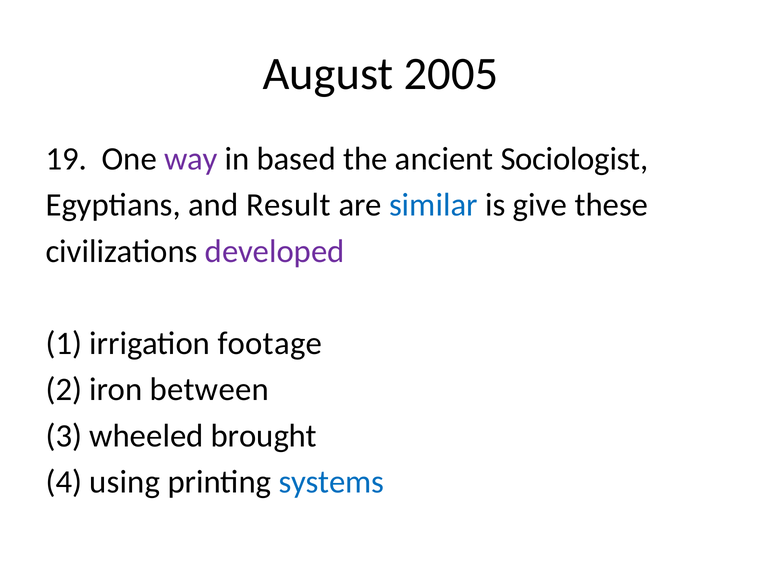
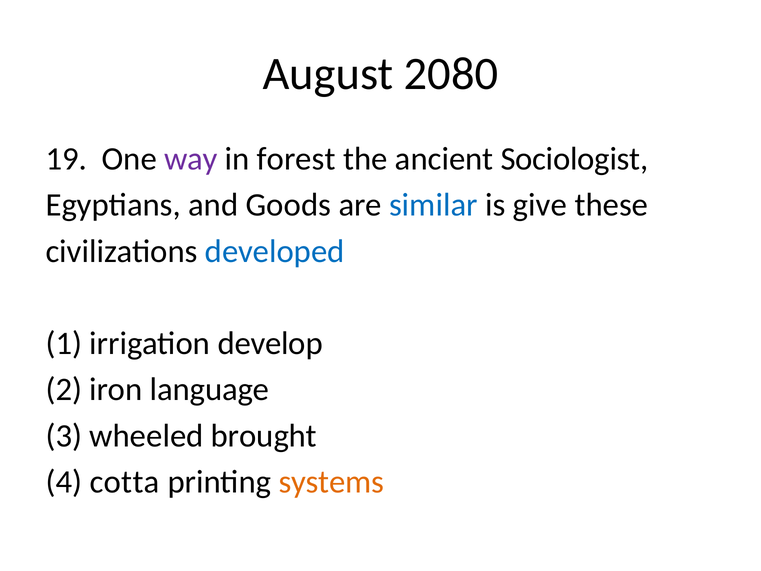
2005: 2005 -> 2080 (451, 74)
based: based -> forest (296, 159)
Result: Result -> Goods (288, 205)
developed colour: purple -> blue (275, 251)
footage: footage -> develop (270, 343)
between: between -> language (209, 389)
using: using -> cotta (125, 482)
systems colour: blue -> orange (331, 482)
